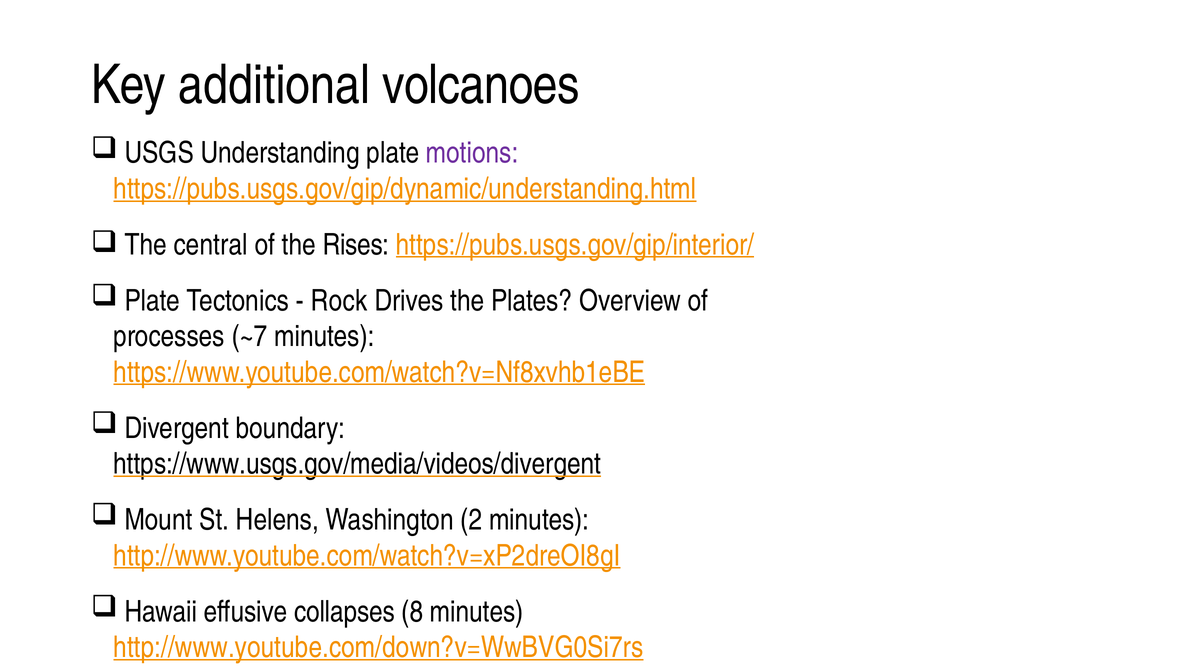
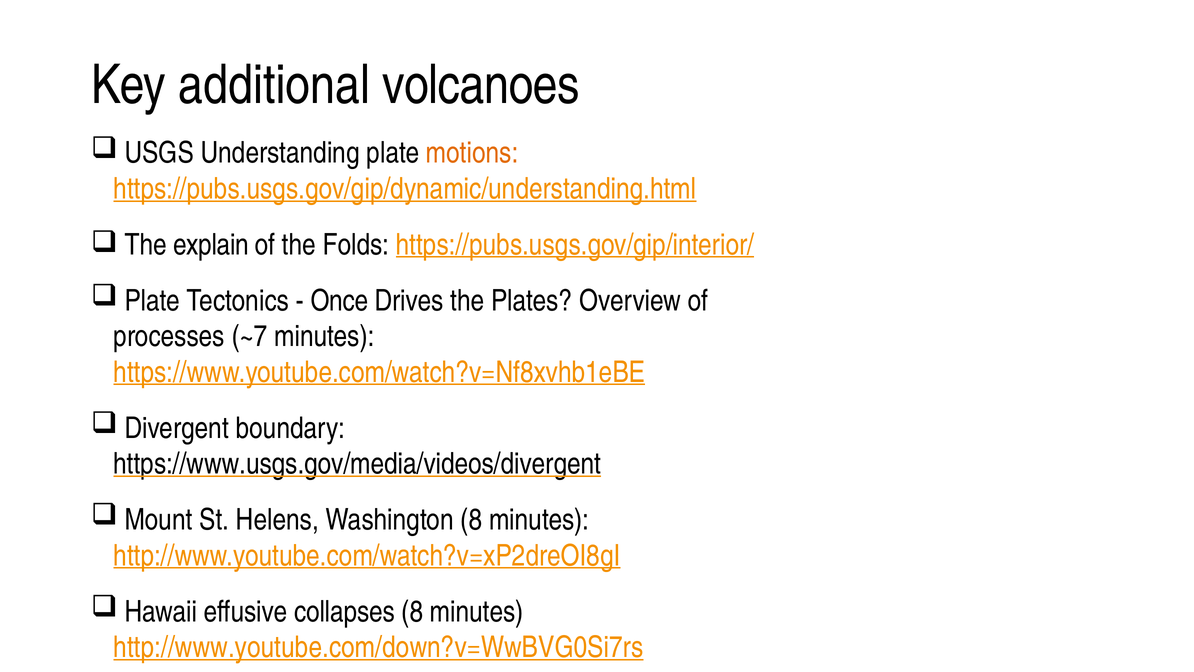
motions colour: purple -> orange (472, 153)
central: central -> explain (211, 245)
Rises: Rises -> Folds (356, 245)
Rock: Rock -> Once (339, 301)
Washington 2: 2 -> 8 (471, 520)
